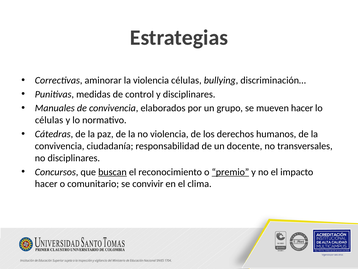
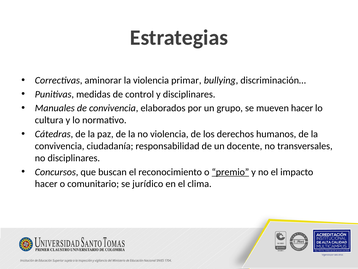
violencia células: células -> primar (186, 80)
células: células -> cultura (49, 120)
buscan underline: present -> none (112, 172)
convivir: convivir -> jurídico (148, 184)
